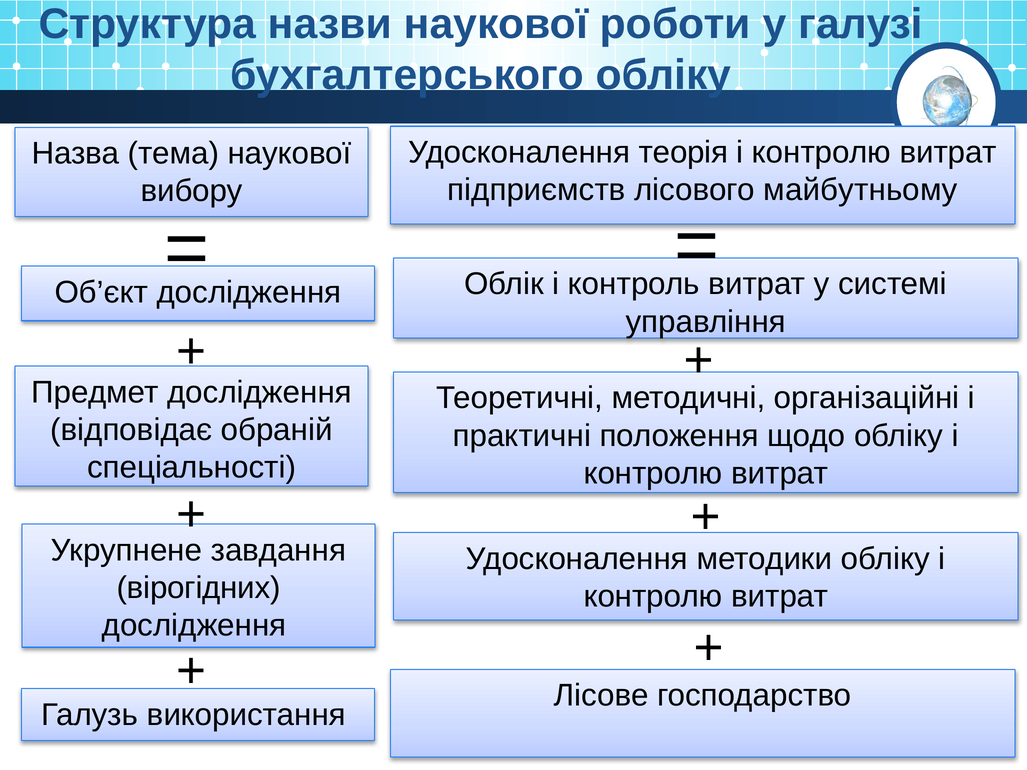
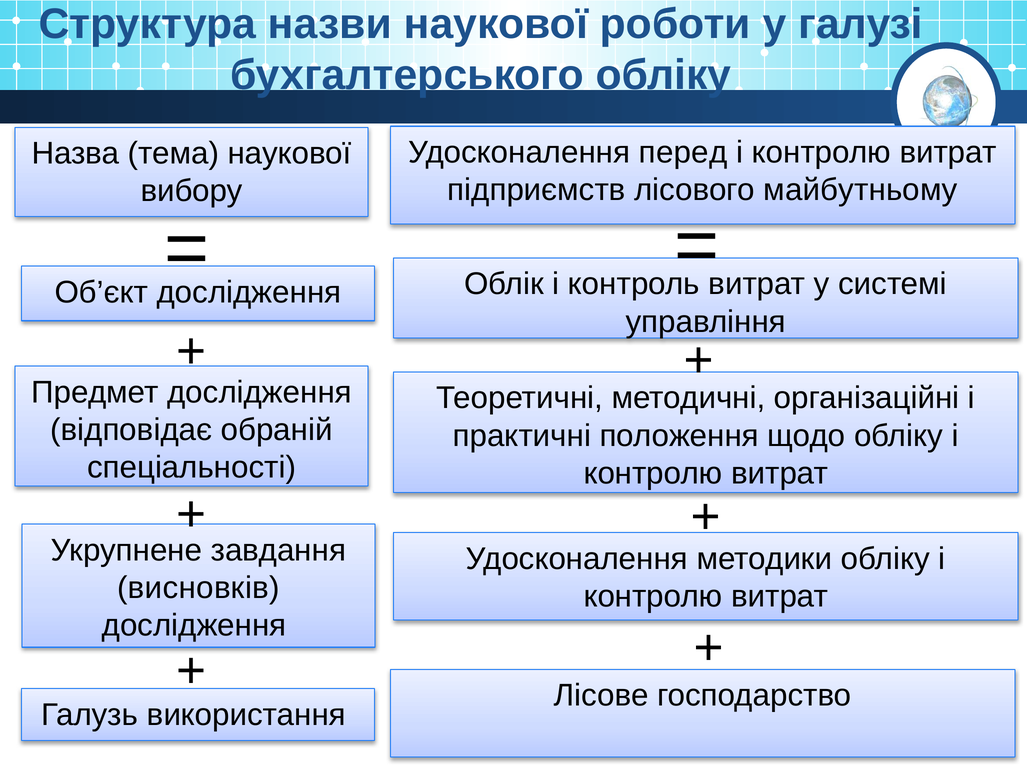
теорія: теорія -> перед (683, 152)
вірогідних: вірогідних -> висновків (198, 588)
